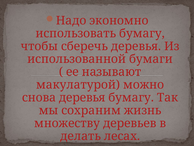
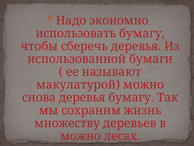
делать: делать -> можно (81, 136)
